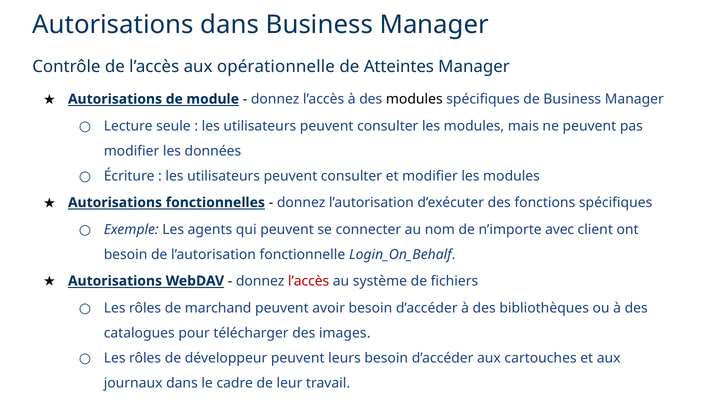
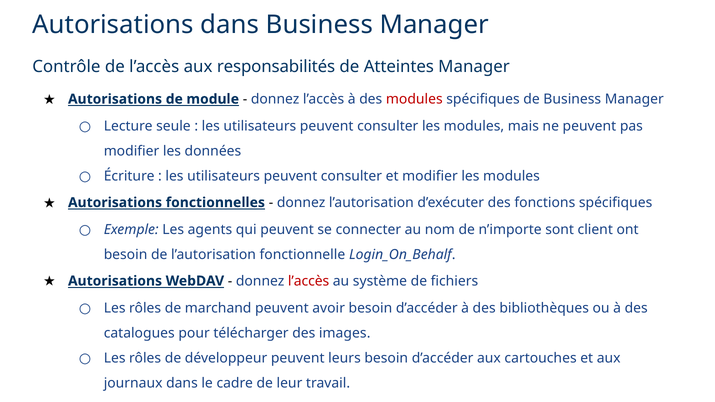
opérationnelle: opérationnelle -> responsabilités (276, 67)
modules colour: black -> red (414, 99)
avec: avec -> sont (560, 230)
